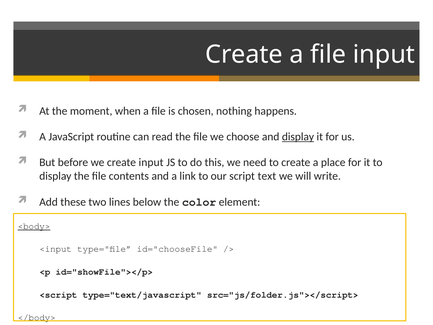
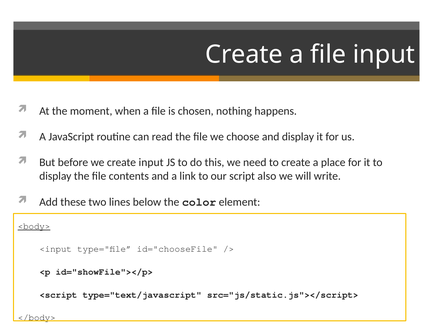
display underline: present -> none (298, 137)
text: text -> also (267, 176)
src="js/folder.js"></script>: src="js/folder.js"></script> -> src="js/static.js"></script> (283, 294)
